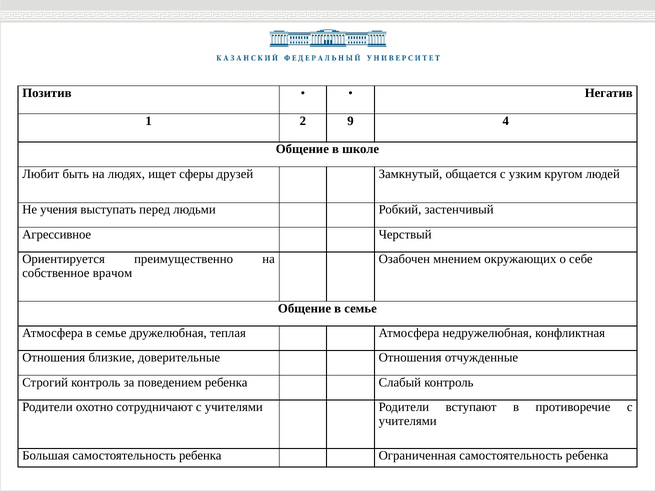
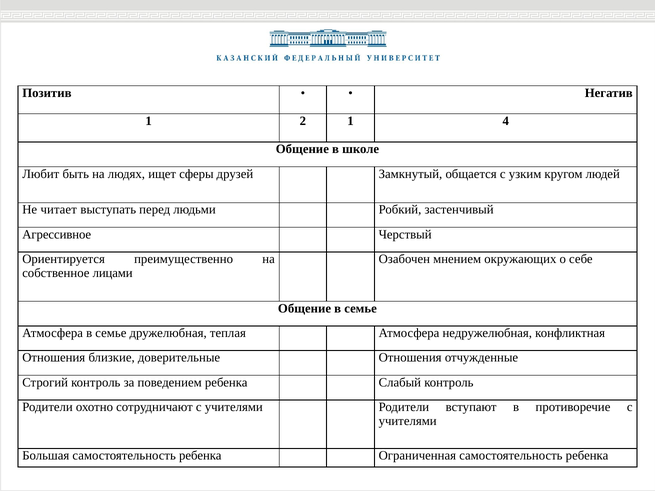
2 9: 9 -> 1 (350, 121)
учения: учения -> читает (59, 210)
врачом: врачом -> лицами (113, 273)
